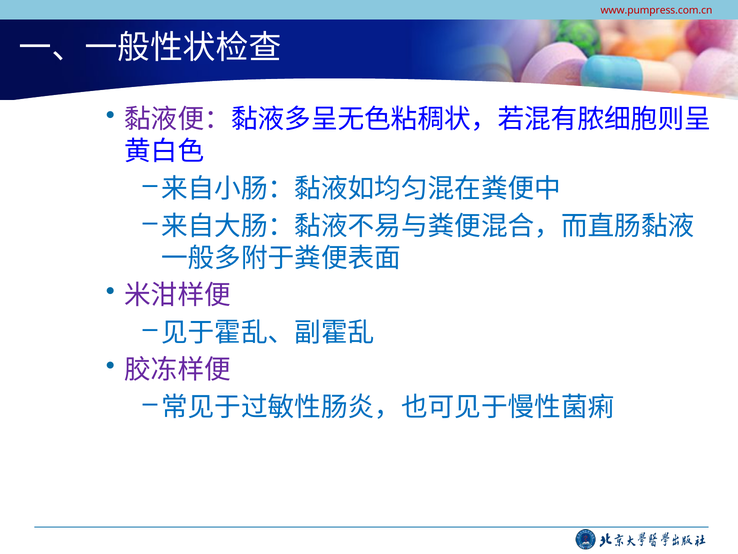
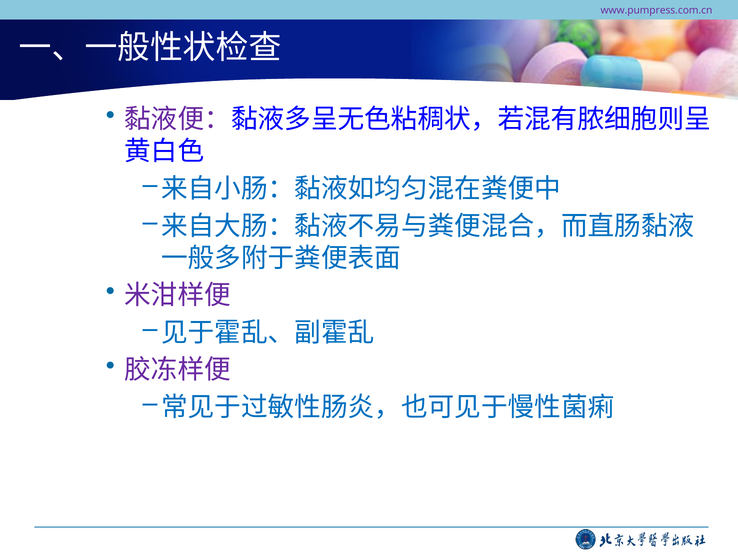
www.pumpress.com.cn colour: red -> purple (656, 11)
